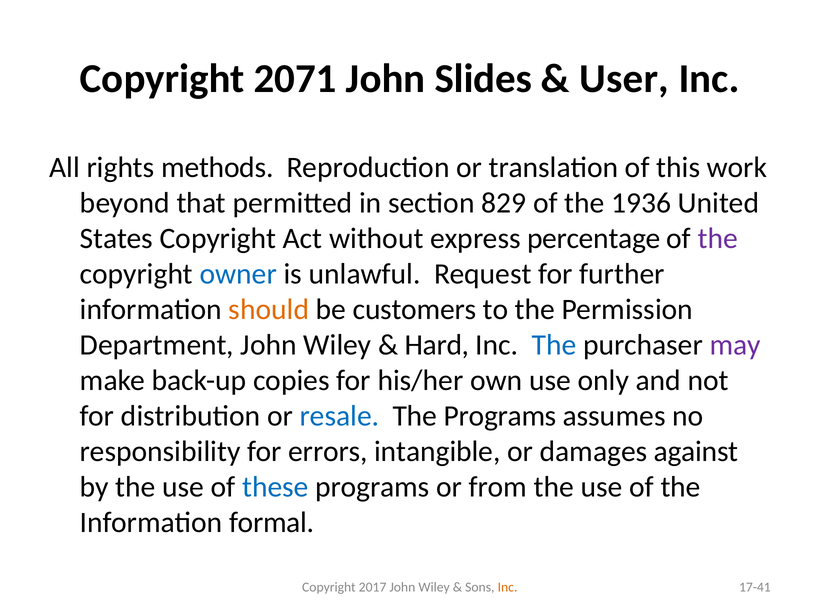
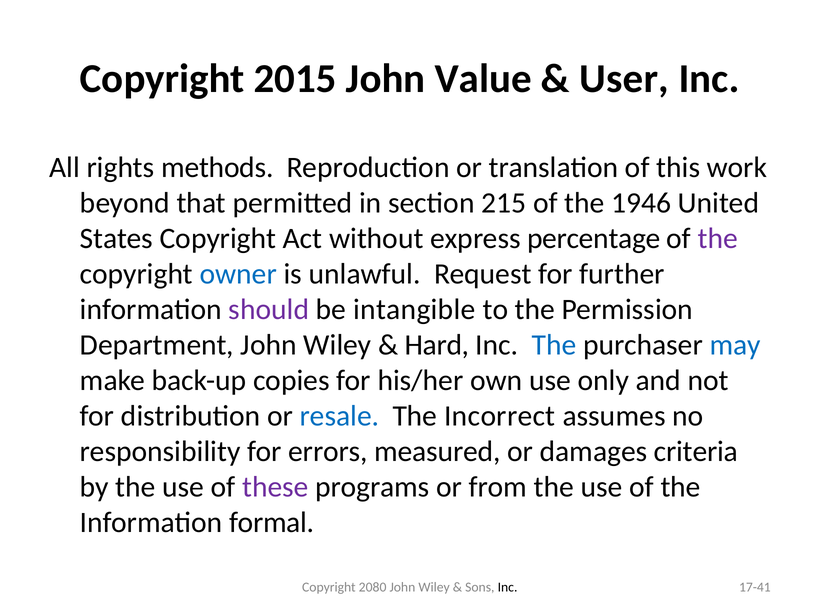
2071: 2071 -> 2015 (295, 79)
Slides: Slides -> Value (483, 79)
829: 829 -> 215 (504, 203)
1936: 1936 -> 1946 (641, 203)
should colour: orange -> purple (269, 309)
customers: customers -> intangible (414, 309)
may colour: purple -> blue (735, 345)
The Programs: Programs -> Incorrect (500, 416)
intangible: intangible -> measured (437, 452)
against: against -> criteria (696, 452)
these colour: blue -> purple (275, 487)
2017: 2017 -> 2080 (373, 587)
Inc colour: orange -> black (508, 587)
